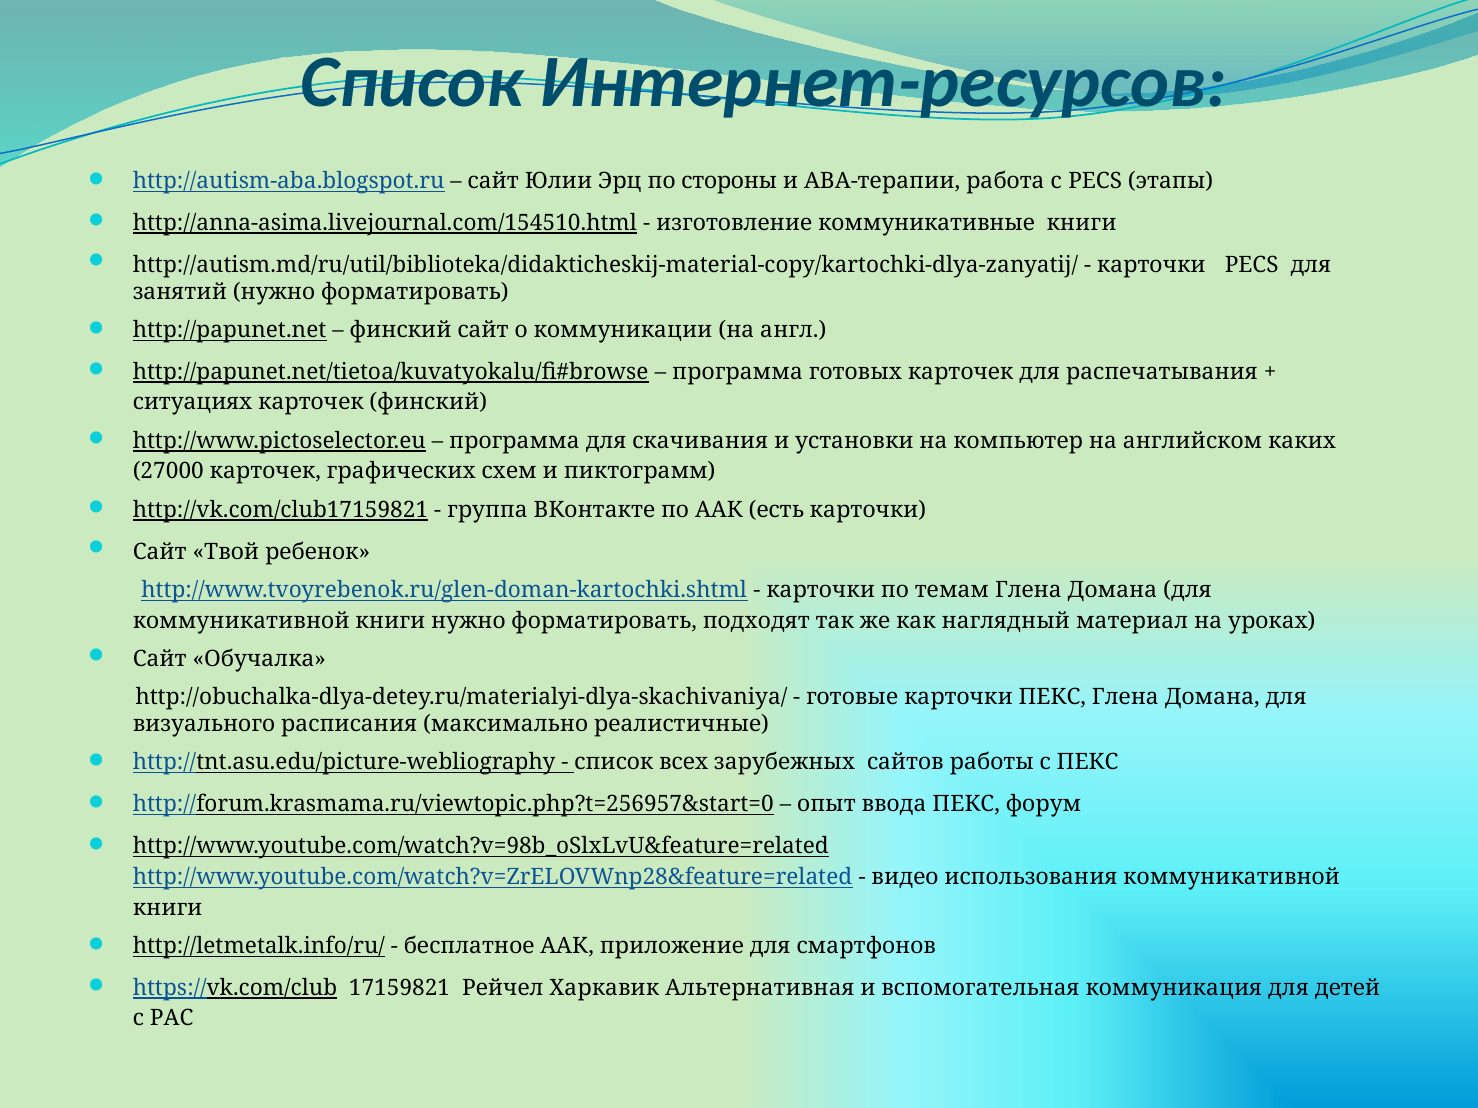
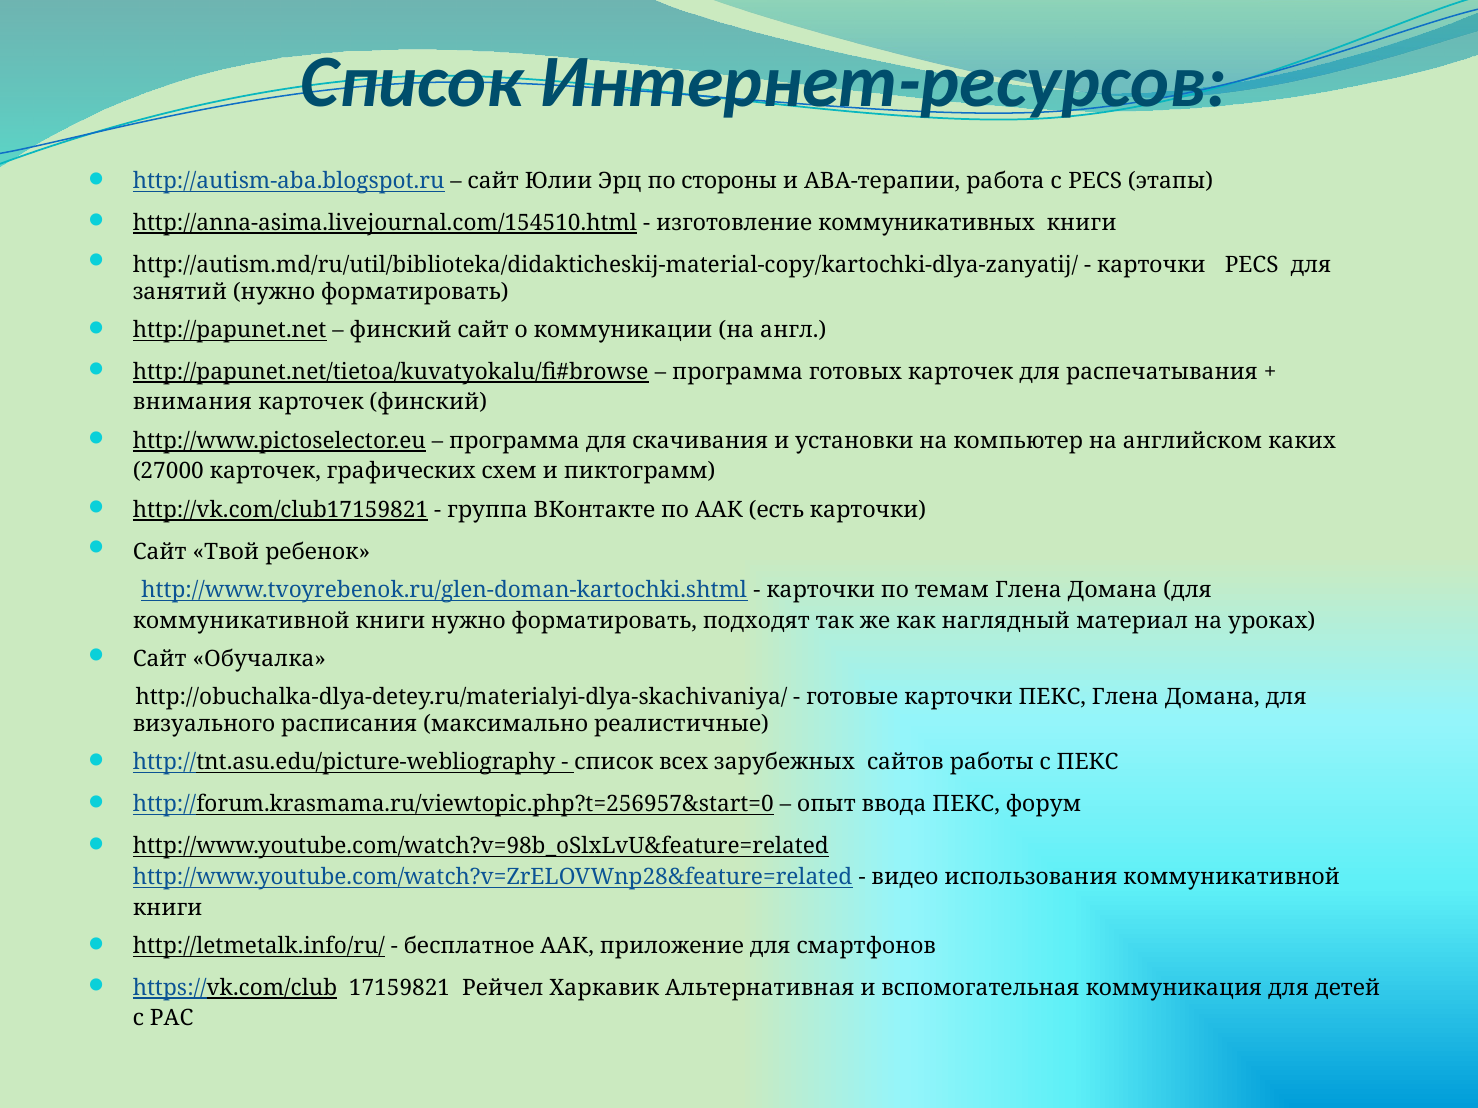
коммуникативные: коммуникативные -> коммуникативных (927, 223)
ситуациях: ситуациях -> внимания (192, 403)
